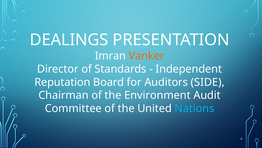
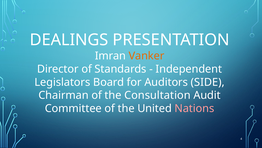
Reputation: Reputation -> Legislators (62, 82)
Environment: Environment -> Consultation (157, 95)
Nations colour: light blue -> pink (194, 108)
